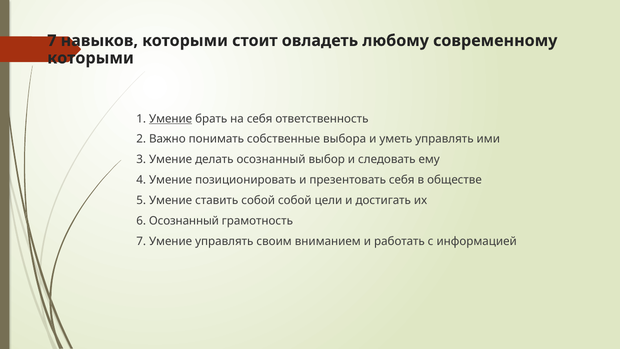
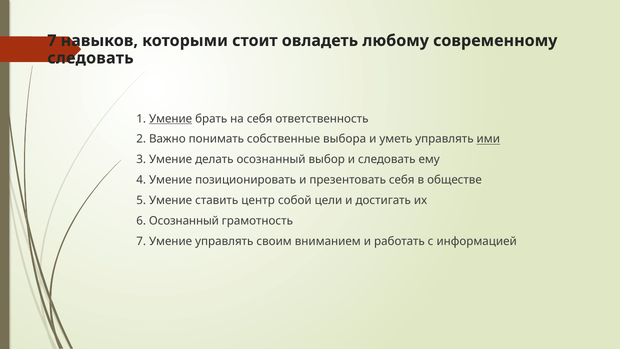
которыми: которыми -> следовать (90, 58)
ими underline: none -> present (488, 139)
ставить собой: собой -> центр (258, 200)
